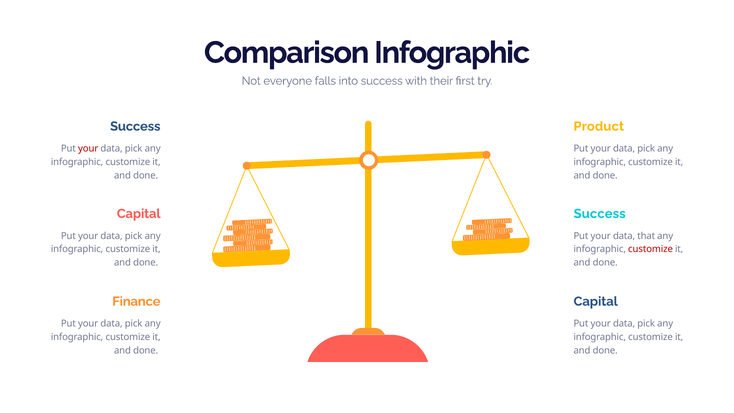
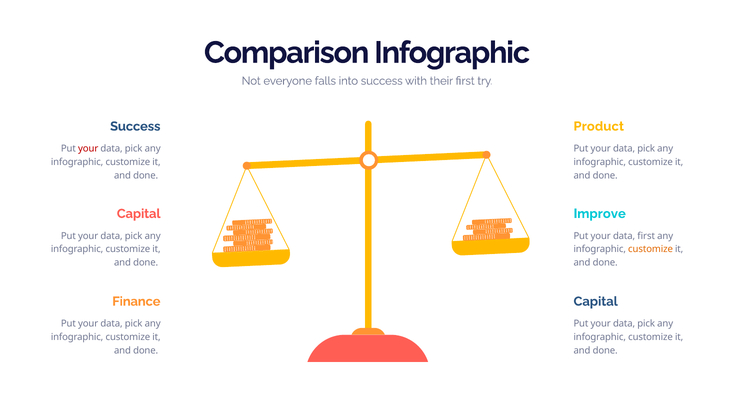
Success: Success -> Improve (600, 214)
data that: that -> first (646, 236)
customize colour: red -> orange (651, 249)
